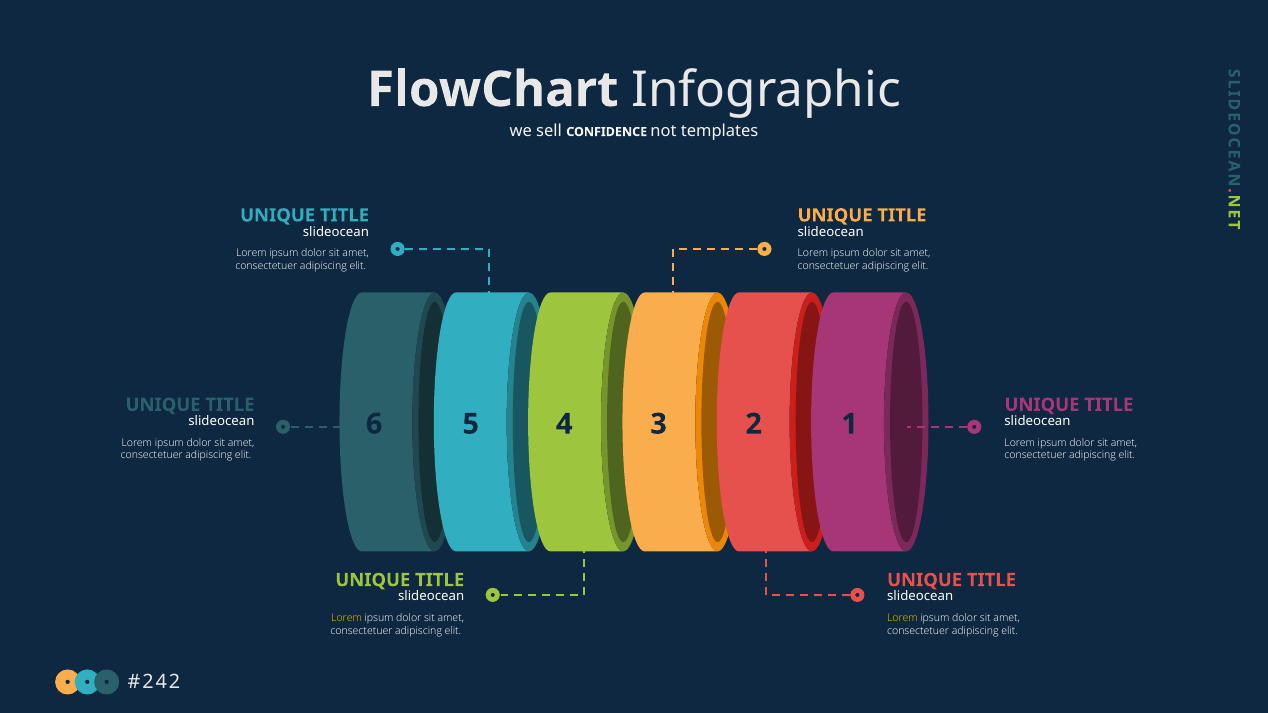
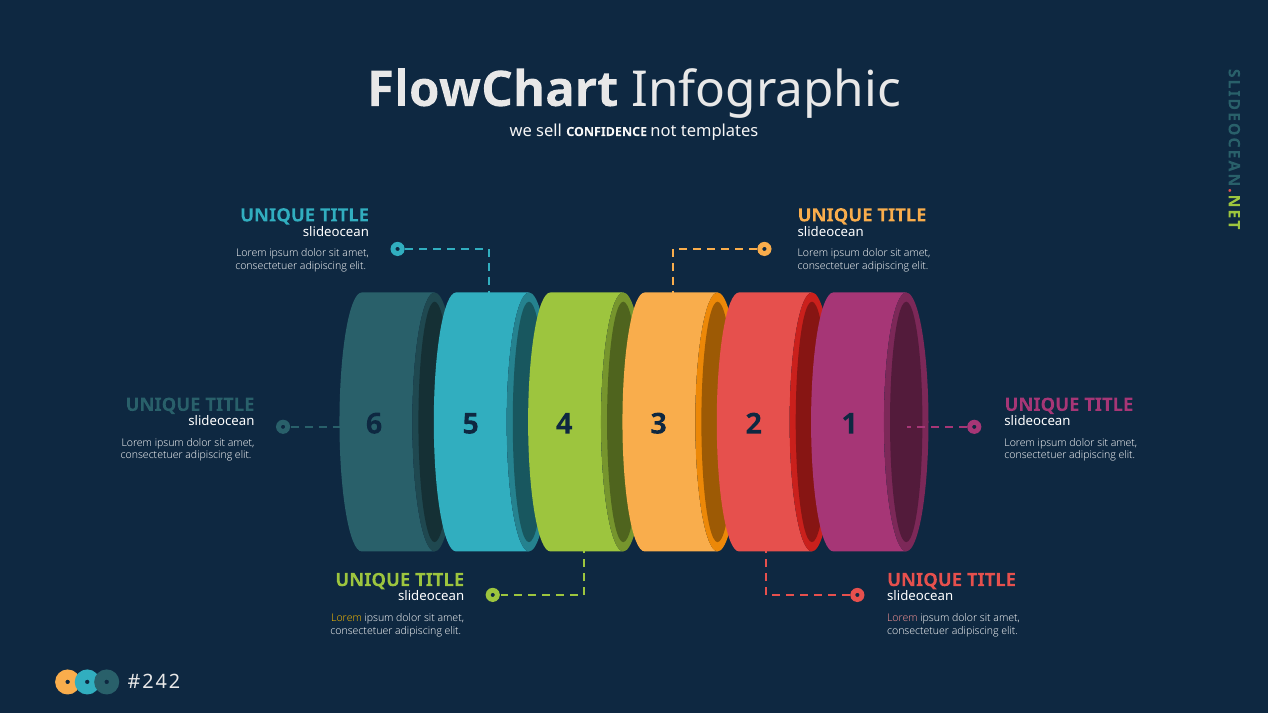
Lorem colour: yellow -> pink (902, 618)
